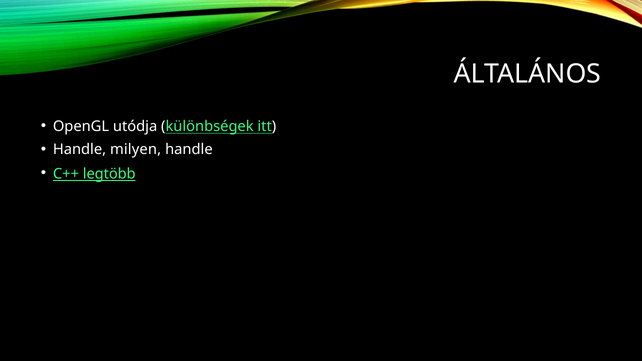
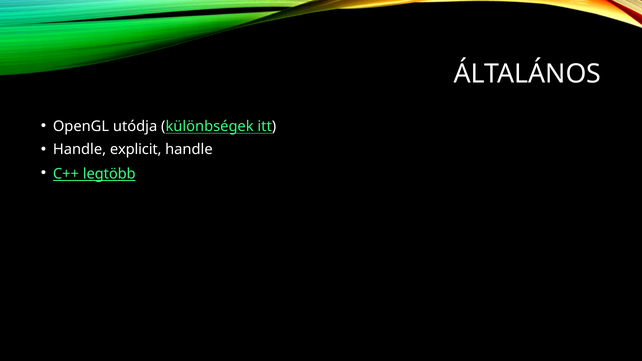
milyen: milyen -> explicit (136, 150)
